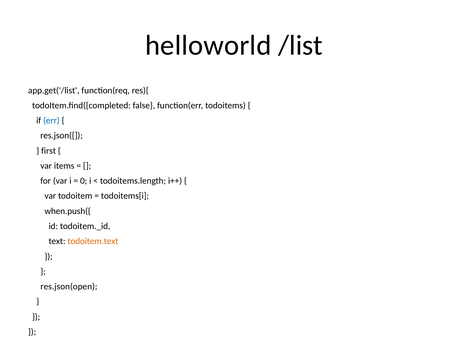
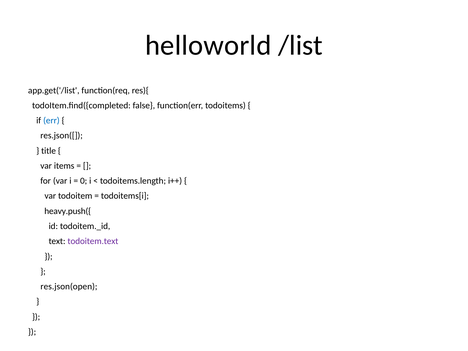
first: first -> title (49, 151)
when.push({: when.push({ -> heavy.push({ (68, 211)
todoitem.text colour: orange -> purple (93, 241)
